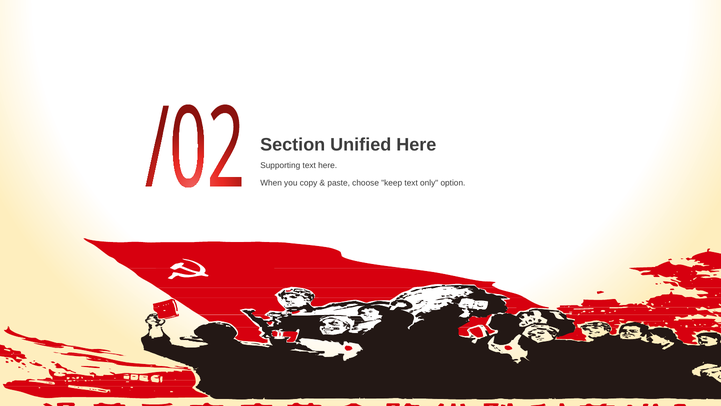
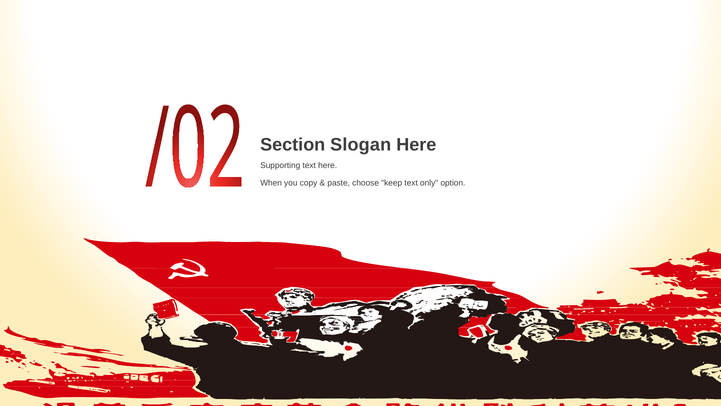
Unified: Unified -> Slogan (361, 145)
